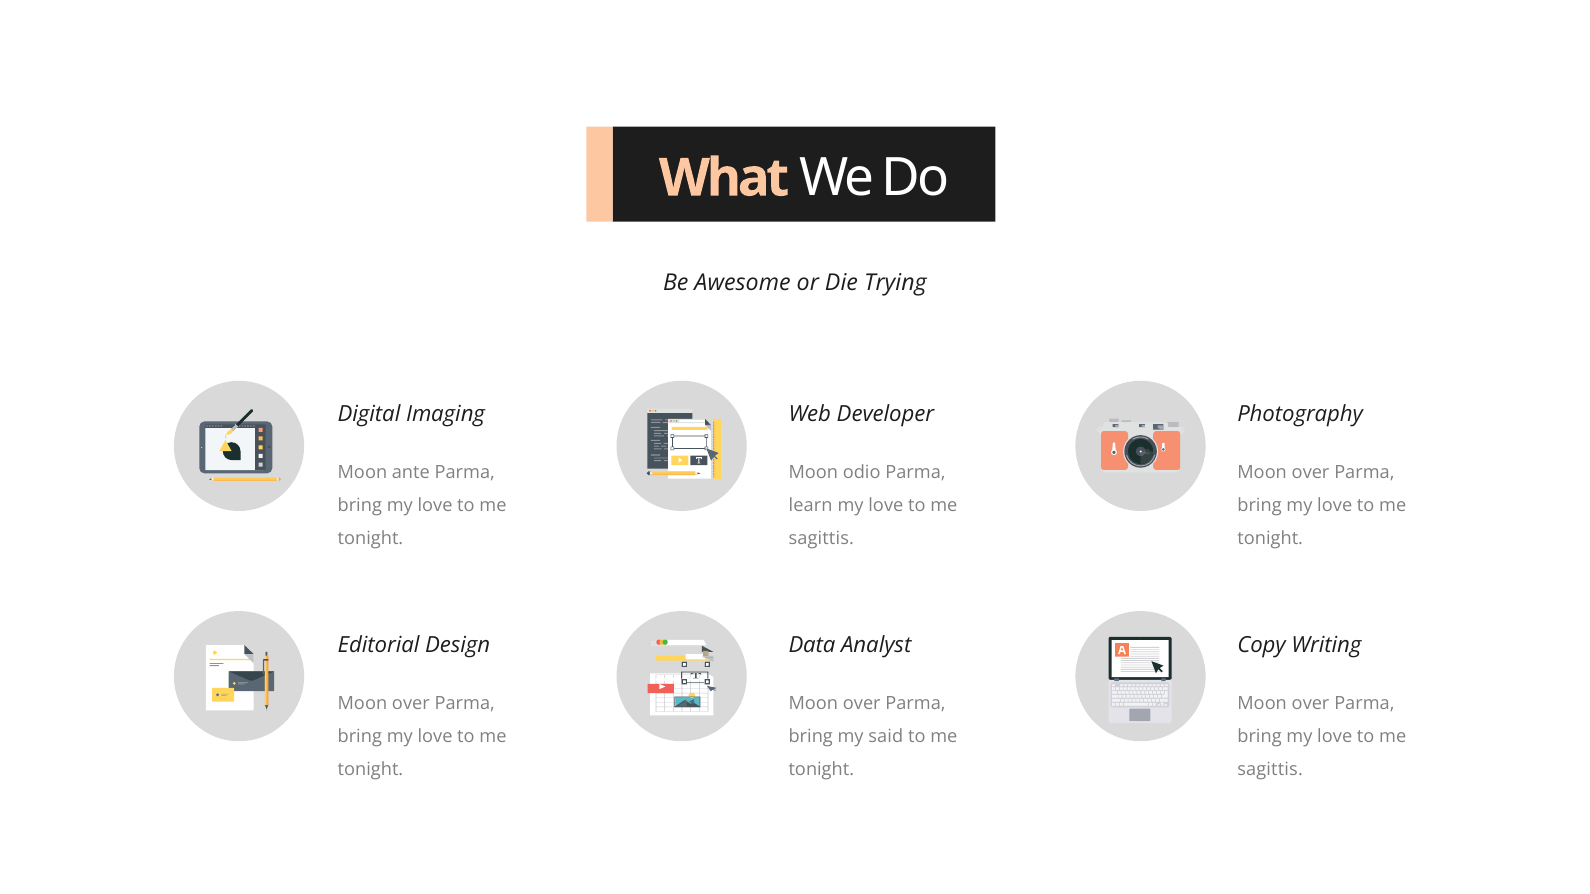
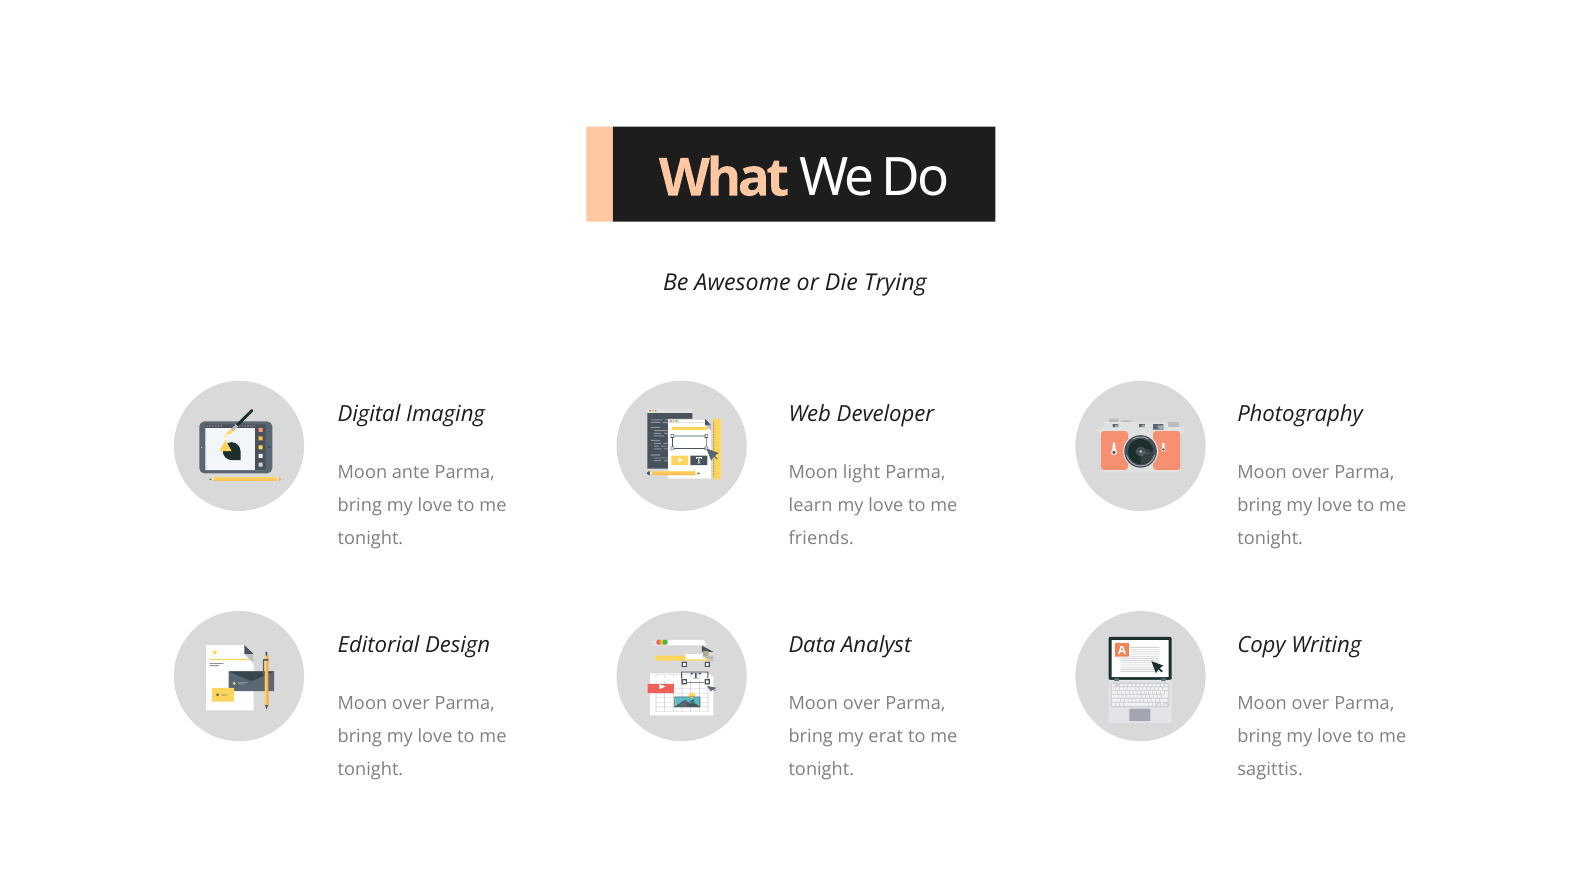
odio: odio -> light (862, 473)
sagittis: sagittis -> friends (821, 538)
said: said -> erat (886, 737)
